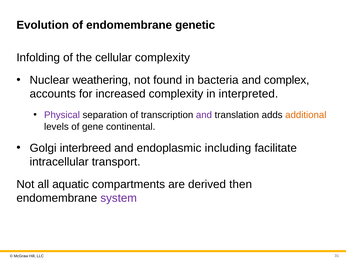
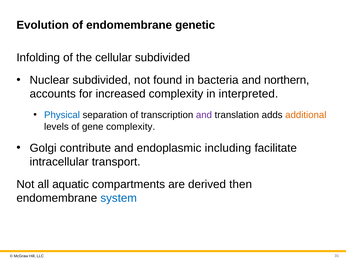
cellular complexity: complexity -> subdivided (163, 58)
Nuclear weathering: weathering -> subdivided (102, 80)
complex: complex -> northern (287, 80)
Physical colour: purple -> blue (62, 115)
gene continental: continental -> complexity (131, 127)
interbreed: interbreed -> contribute (85, 148)
system colour: purple -> blue (119, 198)
